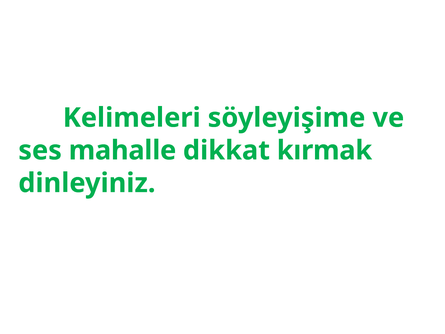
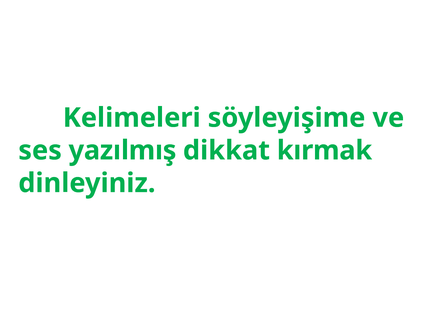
mahalle: mahalle -> yazılmış (122, 150)
